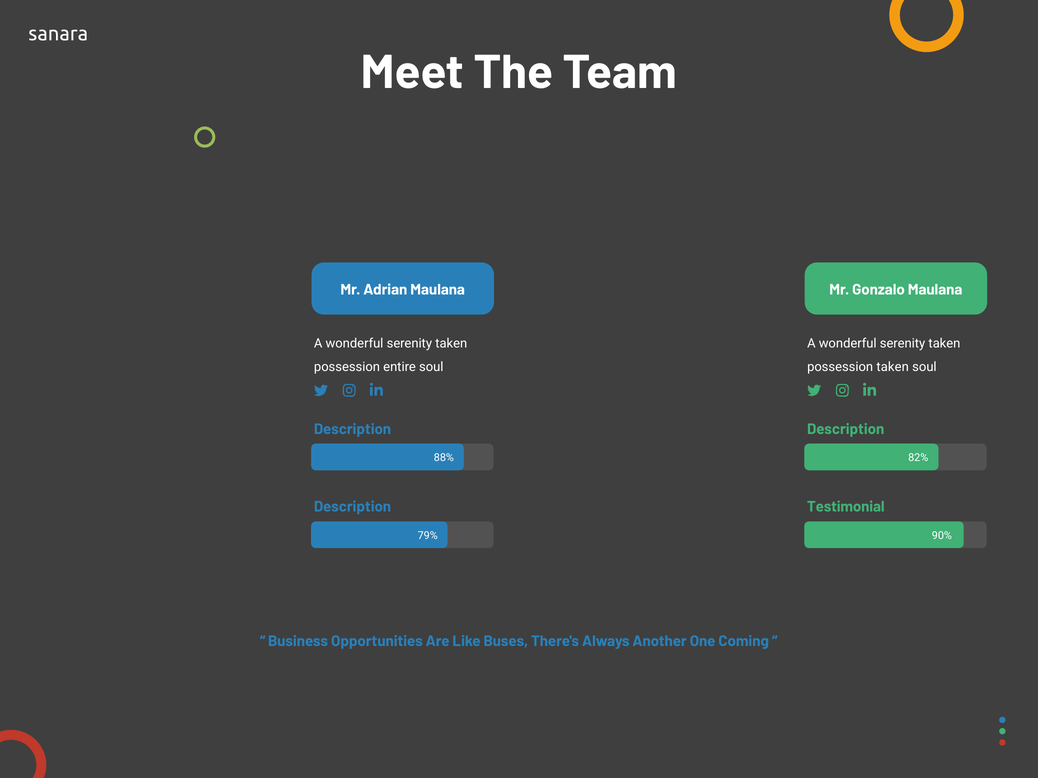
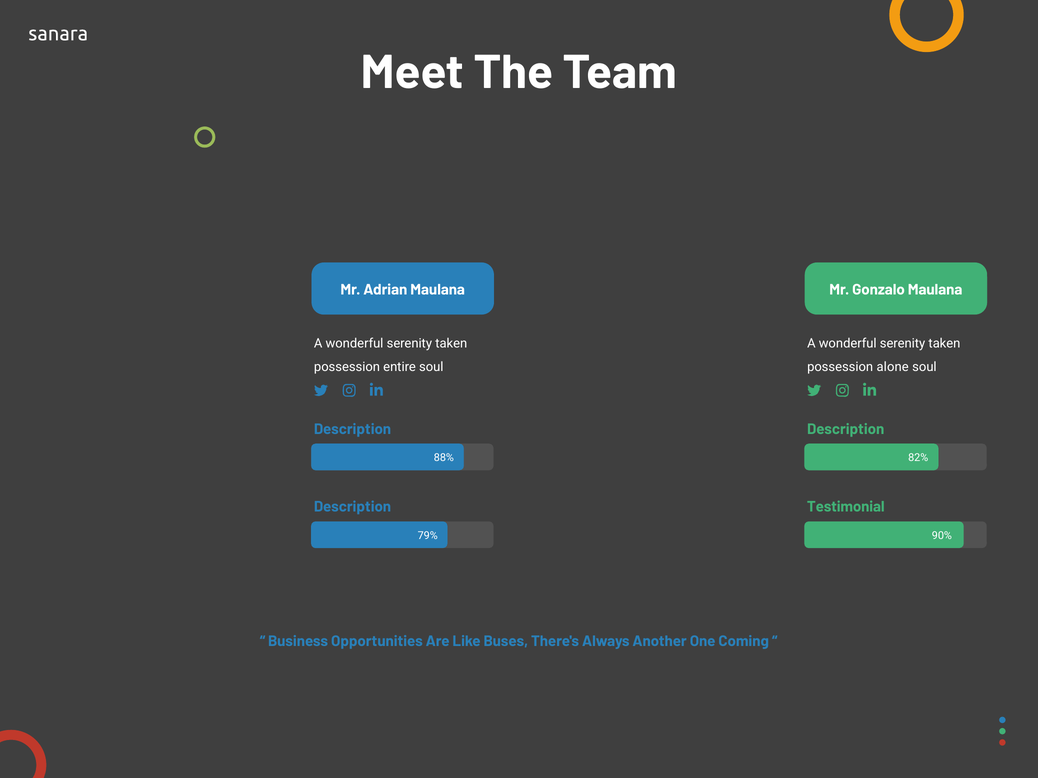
possession taken: taken -> alone (893, 367)
